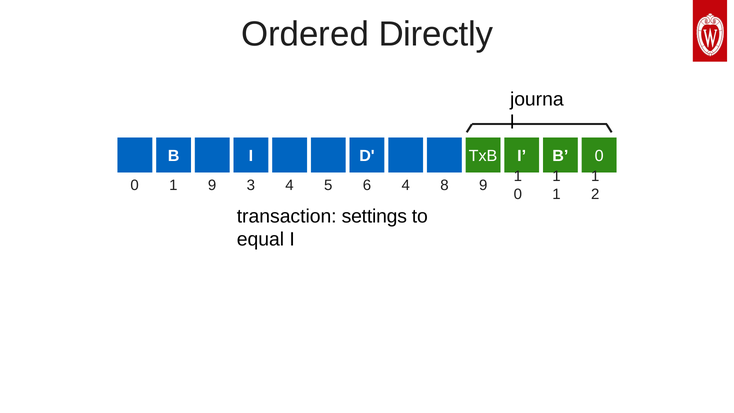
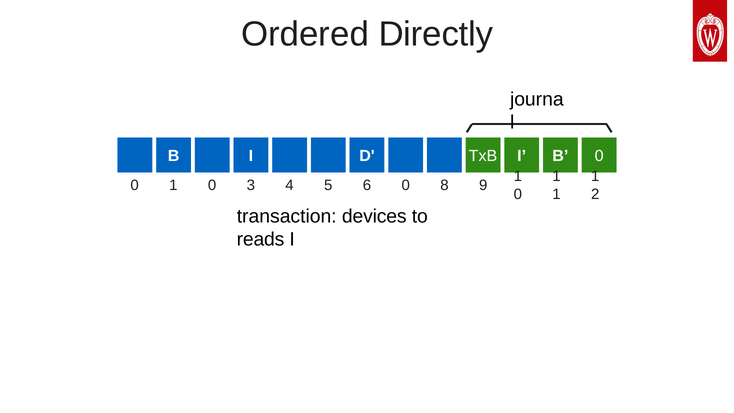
9: 9 -> 0 (212, 185)
4 4: 4 -> 0 (406, 185)
settings: settings -> devices (374, 216)
equal: equal -> reads (261, 239)
